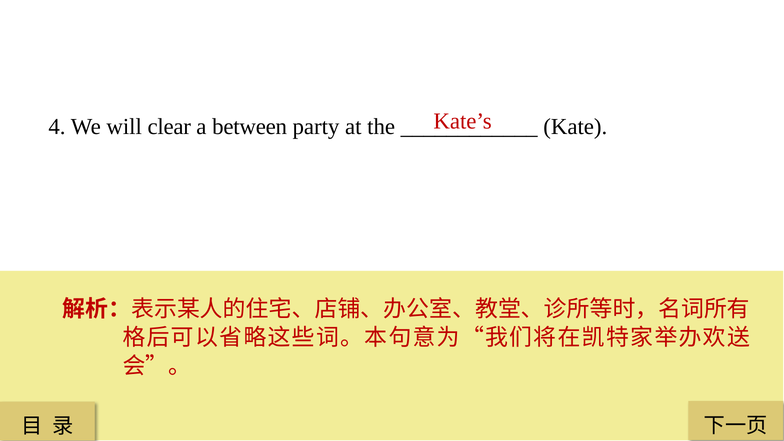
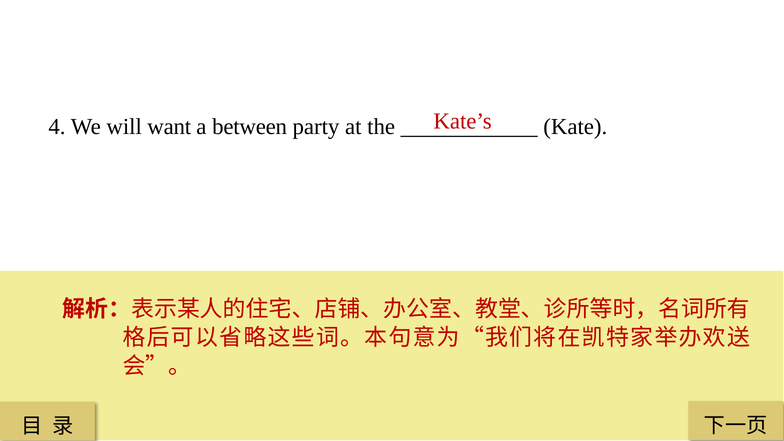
clear: clear -> want (169, 127)
